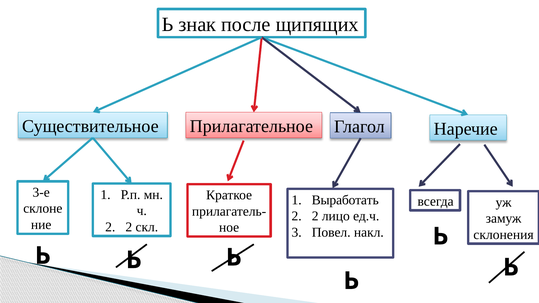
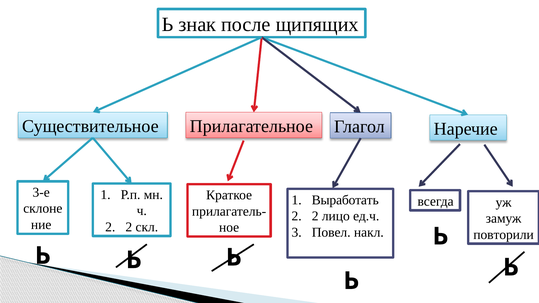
склонения: склонения -> повторили (504, 235)
